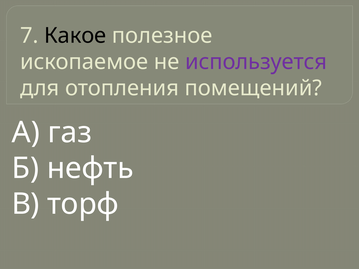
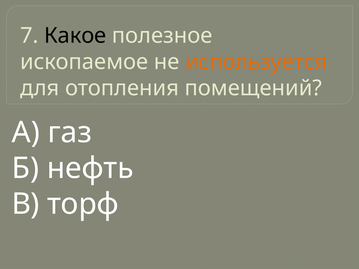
используется colour: purple -> orange (256, 62)
